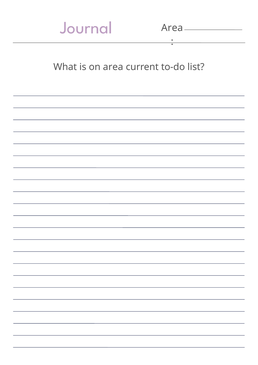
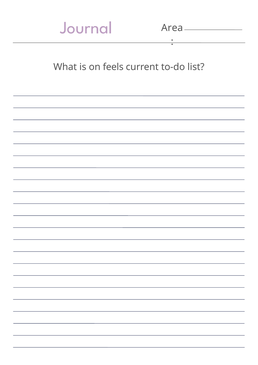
on area: area -> feels (113, 67)
